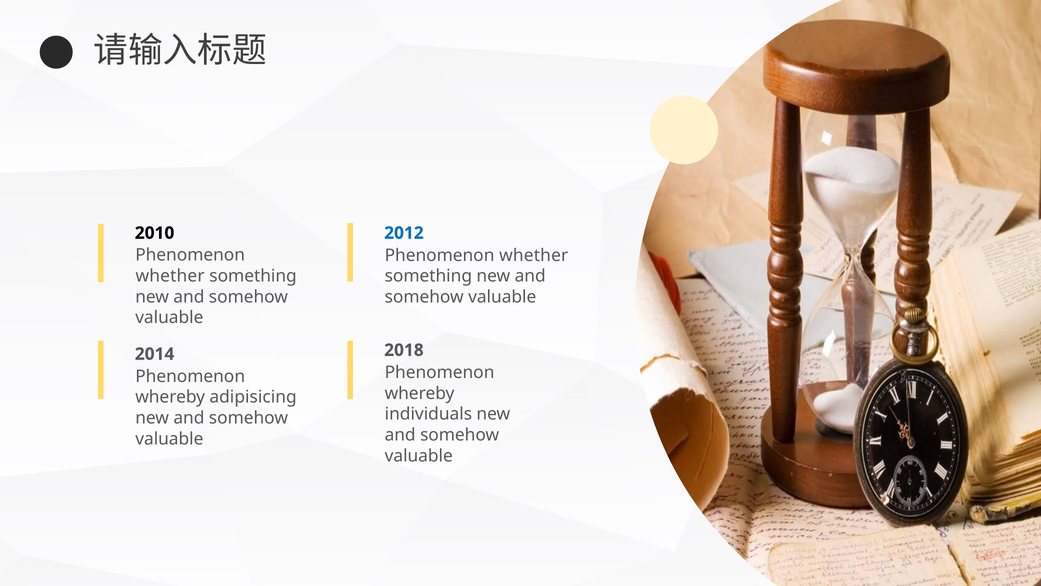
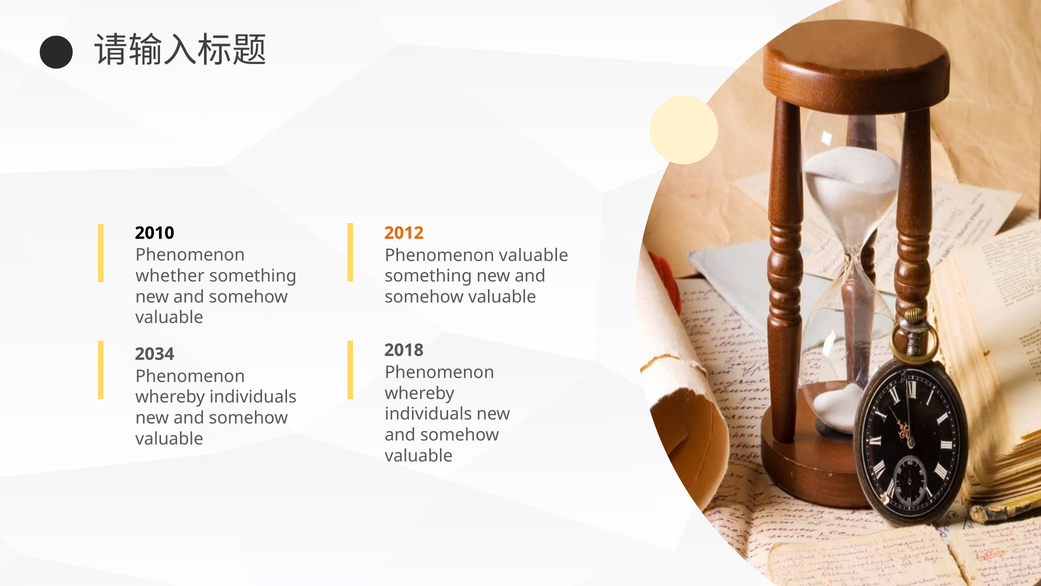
2012 colour: blue -> orange (404, 233)
whether: whether -> valuable (534, 255)
2014: 2014 -> 2034 (155, 354)
adipisicing: adipisicing -> individuals (253, 397)
